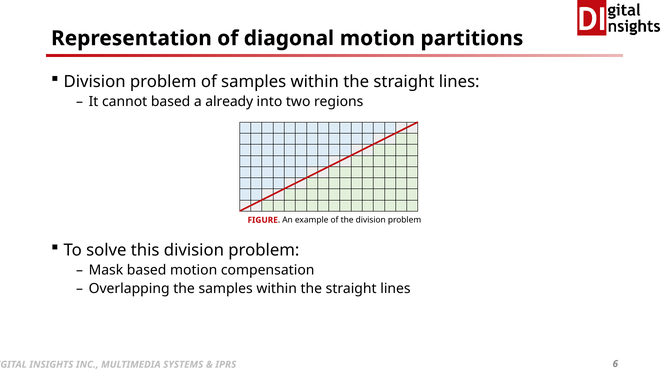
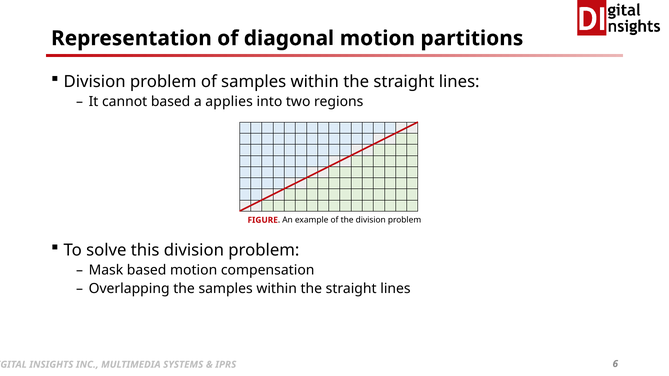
already: already -> applies (229, 102)
